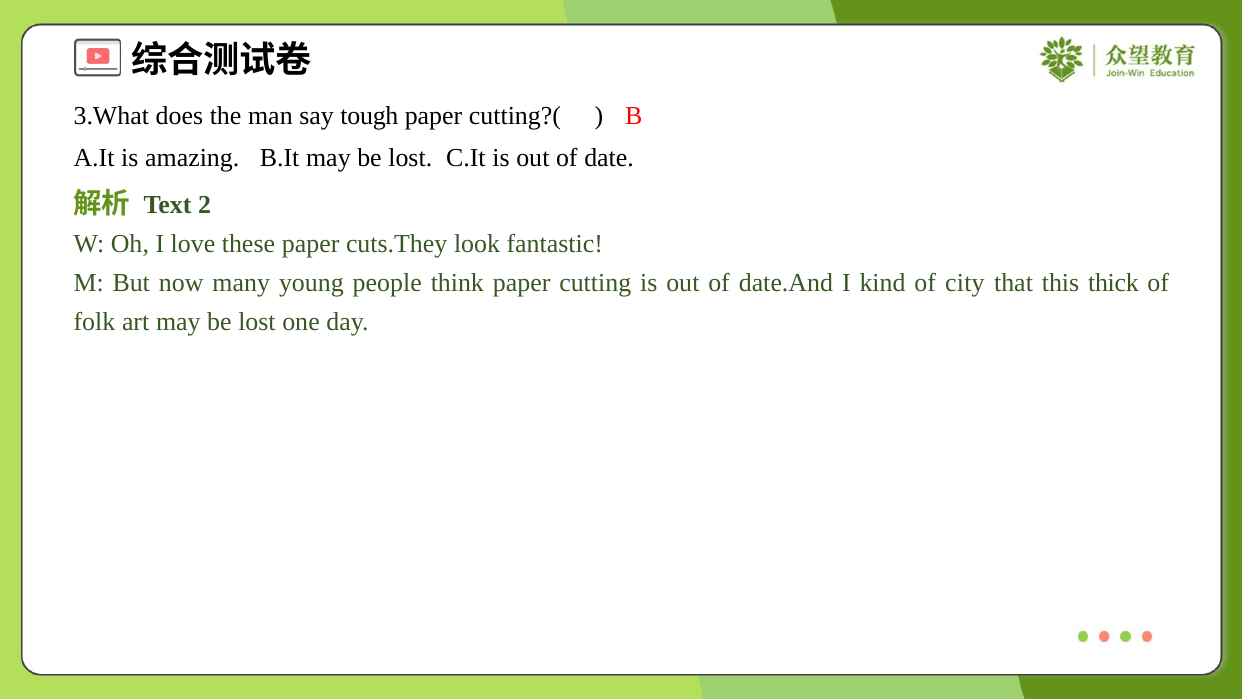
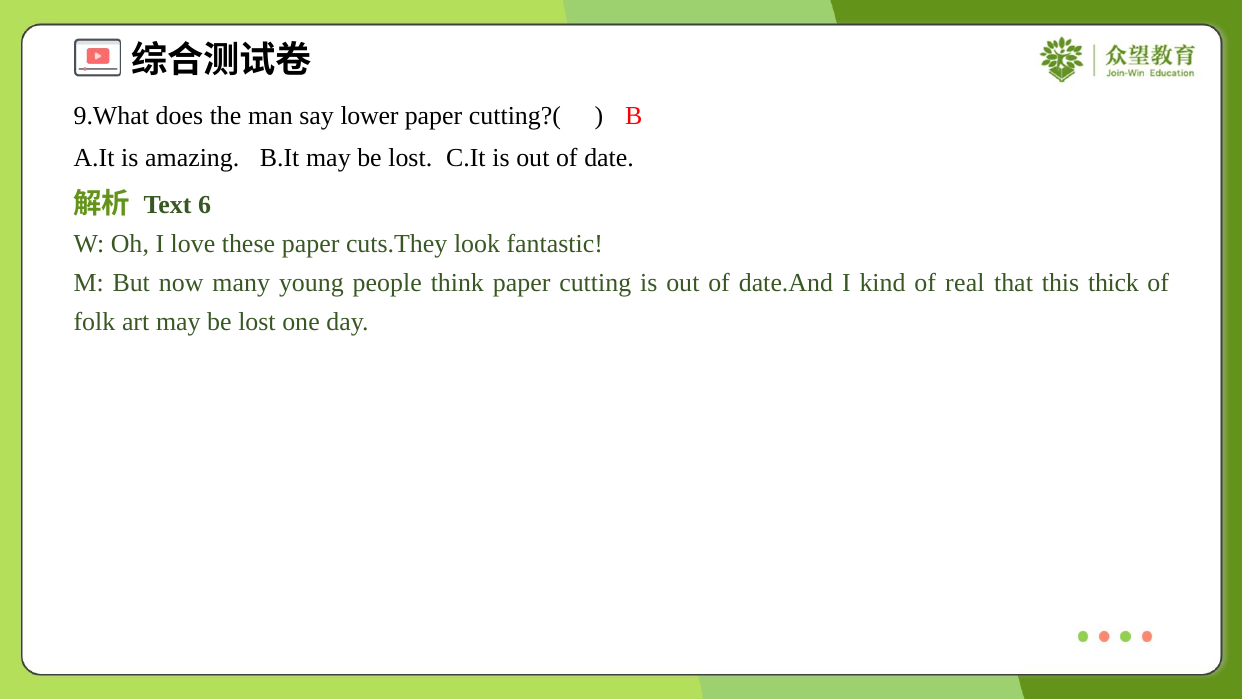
3.What: 3.What -> 9.What (111, 116)
tough: tough -> lower (369, 116)
2: 2 -> 6 (205, 204)
city: city -> real (965, 282)
